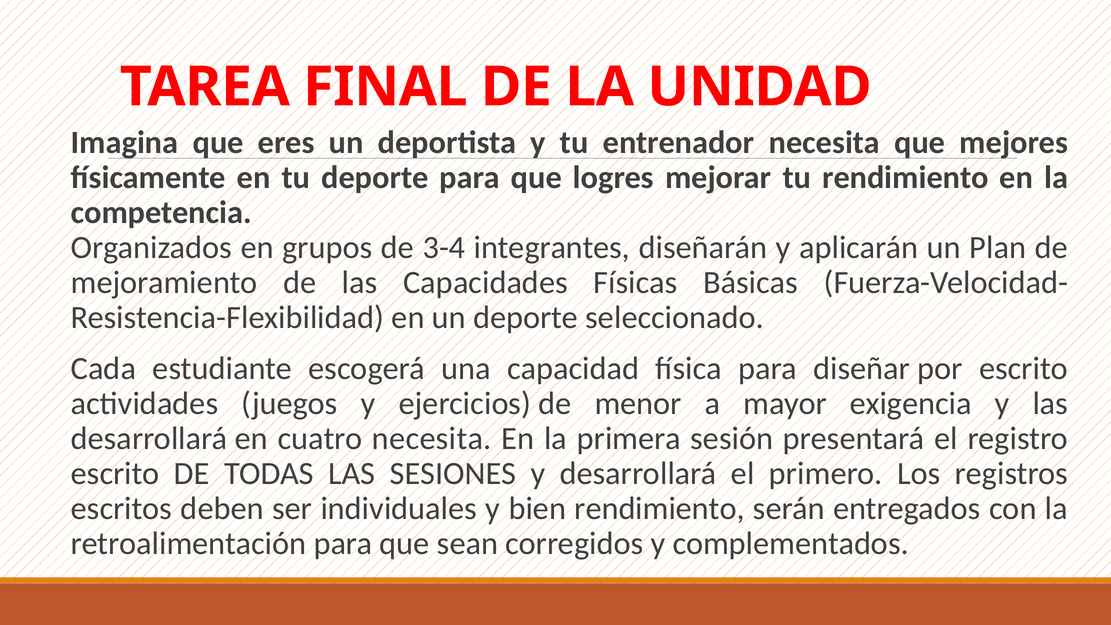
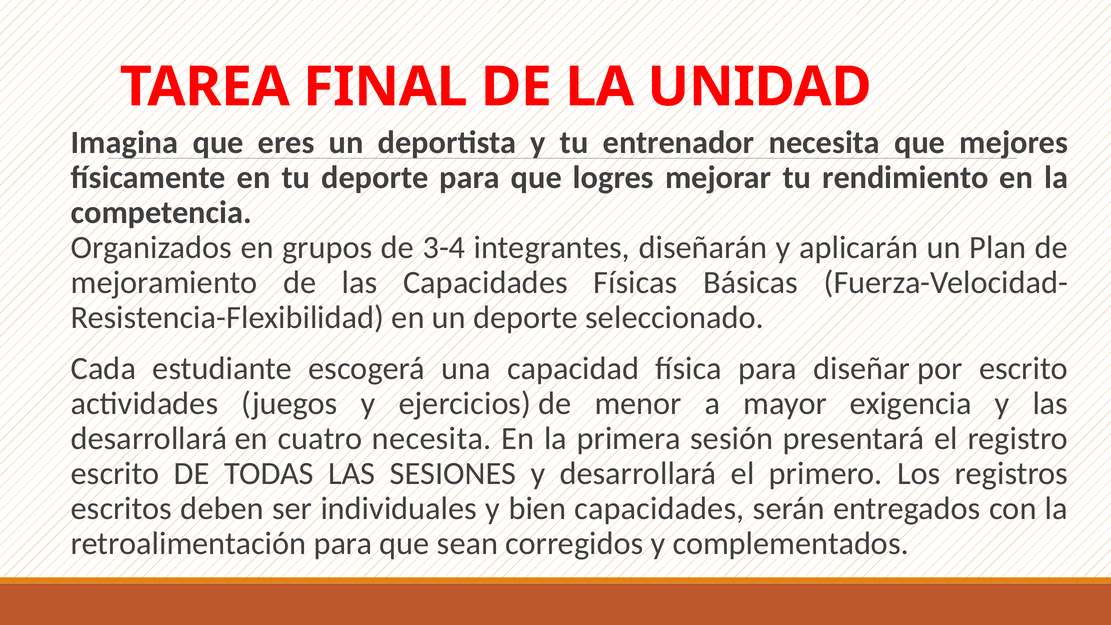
bien rendimiento: rendimiento -> capacidades (659, 509)
